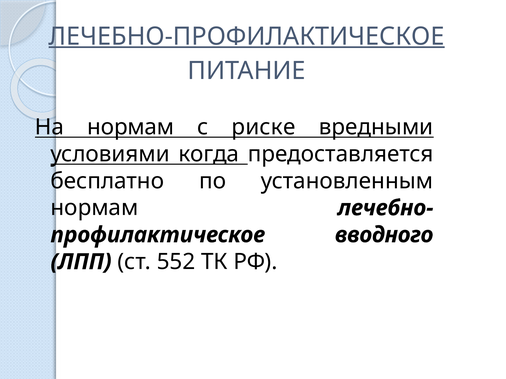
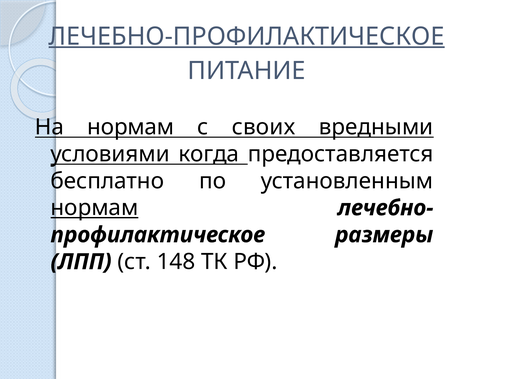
риске: риске -> своих (263, 127)
нормам underline: none -> present (94, 208)
вводного: вводного -> размеры (384, 235)
552: 552 -> 148 (176, 262)
